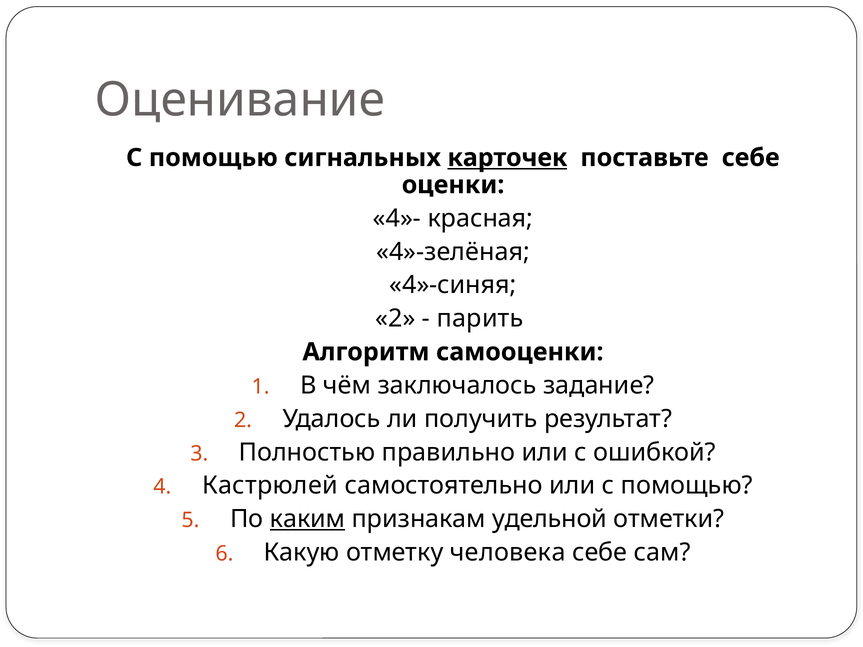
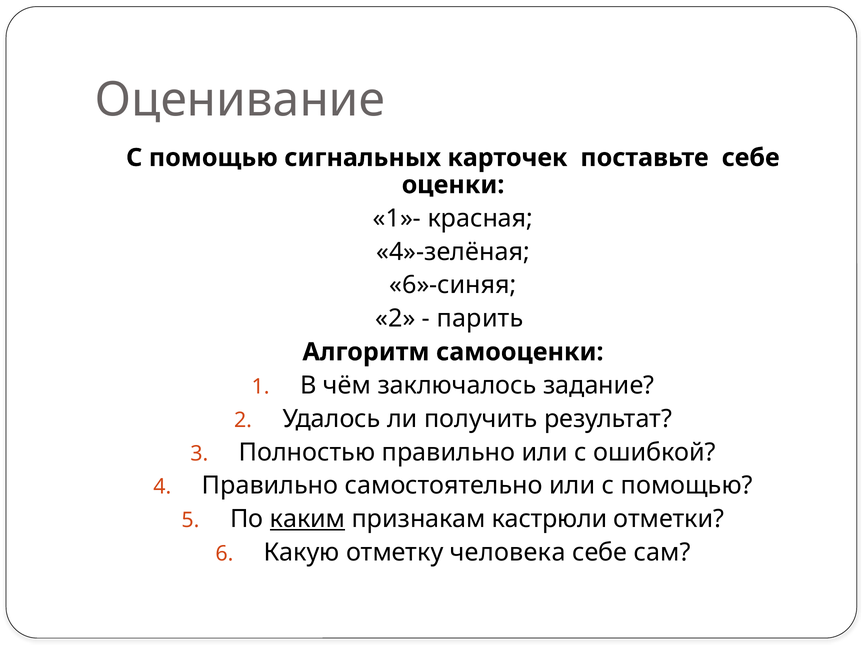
карточек underline: present -> none (507, 158)
4»-: 4»- -> 1»- (397, 218)
4»-синяя: 4»-синяя -> 6»-синяя (453, 285)
Кастрюлей: Кастрюлей -> Правильно (270, 486)
удельной: удельной -> кастрюли (550, 519)
